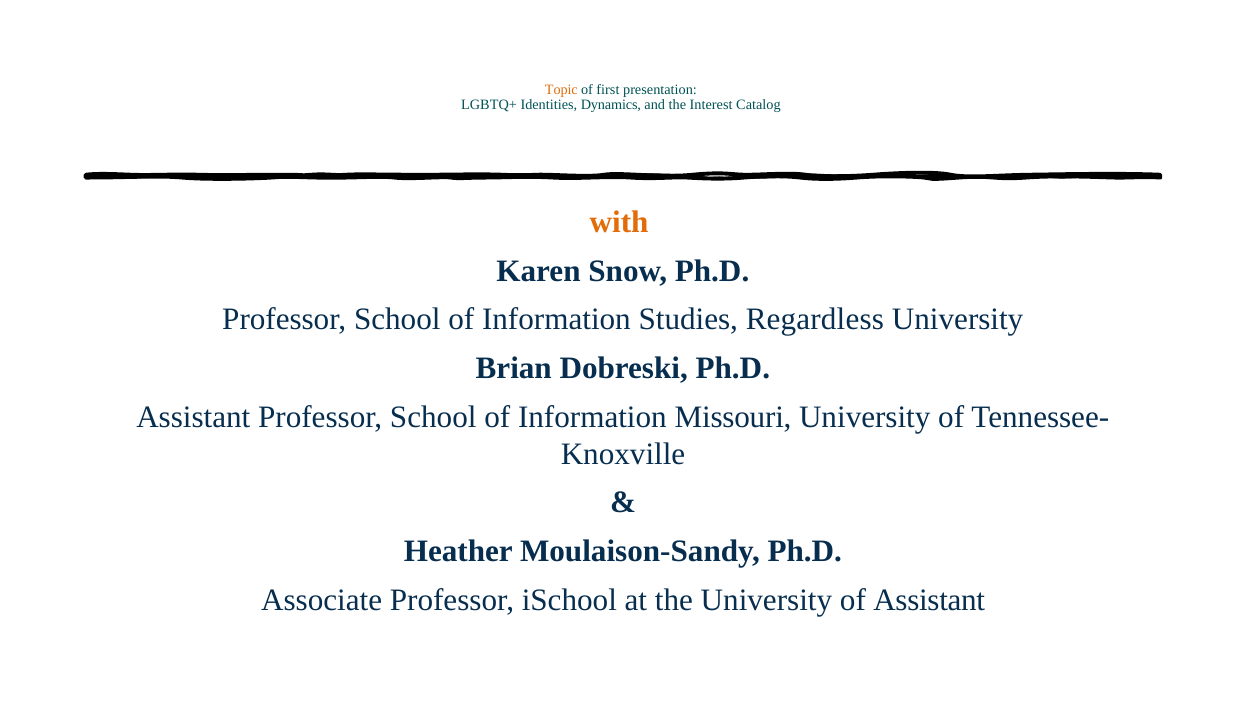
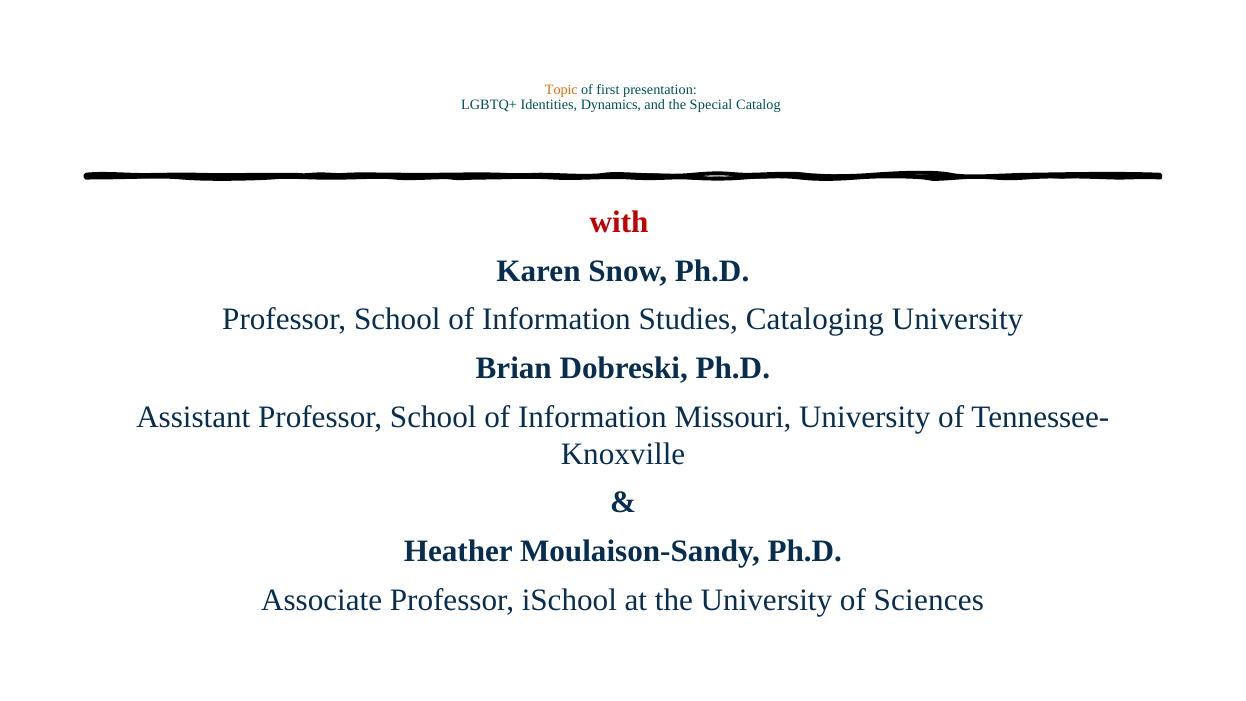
Interest: Interest -> Special (711, 105)
with colour: orange -> red (619, 222)
Regardless: Regardless -> Cataloging (815, 320)
of Assistant: Assistant -> Sciences (929, 600)
